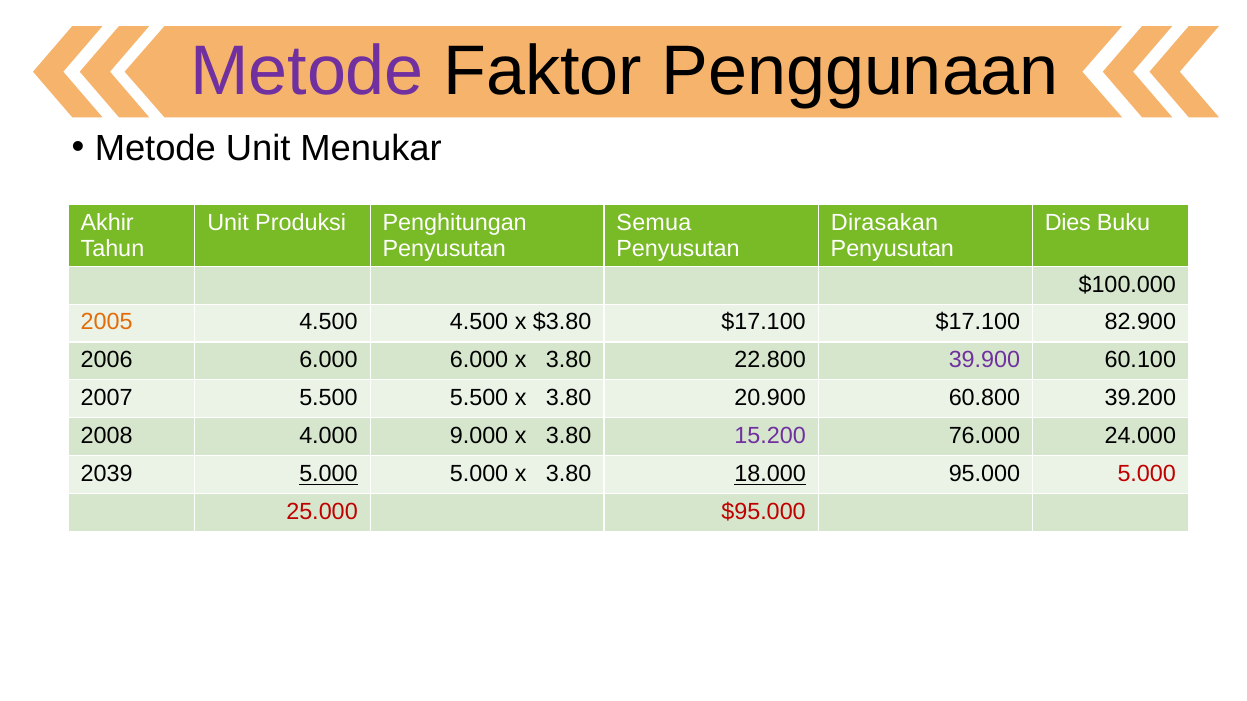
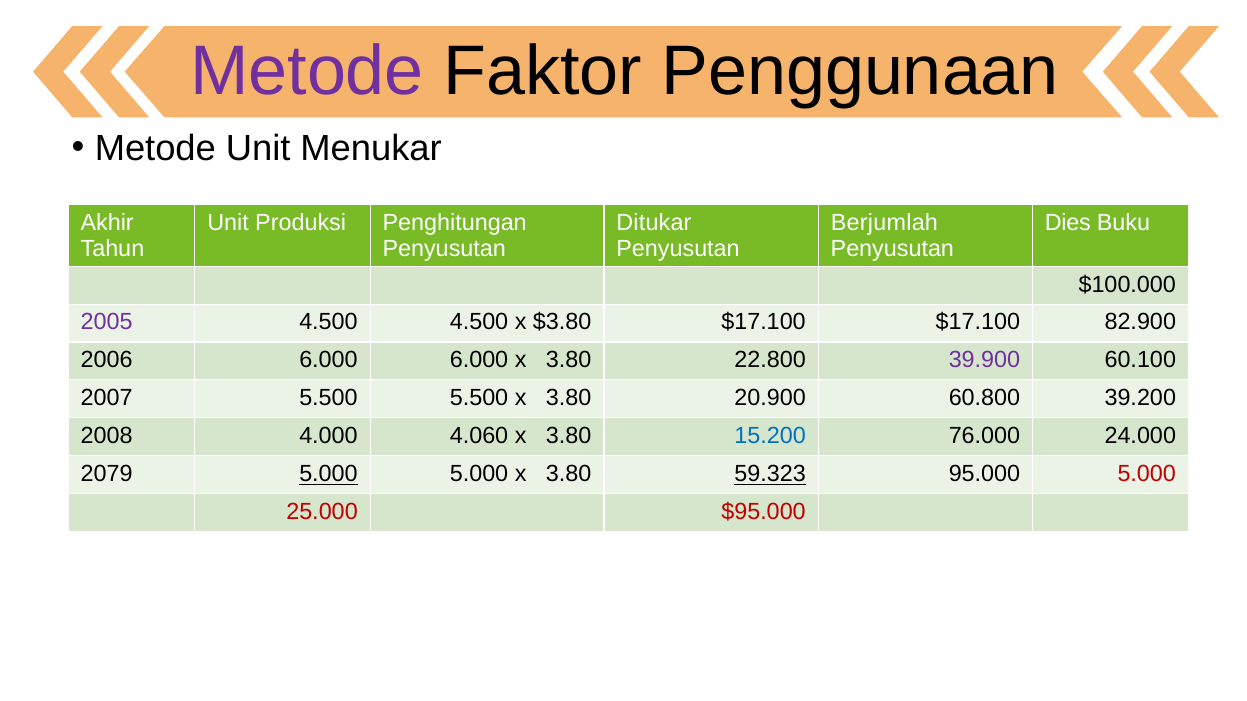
Semua: Semua -> Ditukar (654, 223)
Dirasakan: Dirasakan -> Berjumlah (884, 223)
2005 colour: orange -> purple (107, 322)
9.000: 9.000 -> 4.060 (479, 436)
15.200 colour: purple -> blue (770, 436)
2039: 2039 -> 2079 (107, 474)
18.000: 18.000 -> 59.323 (770, 474)
